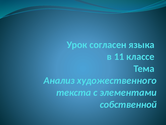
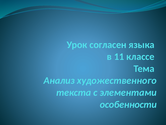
собственной: собственной -> особенности (128, 104)
